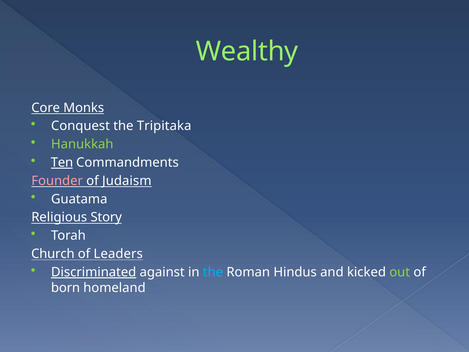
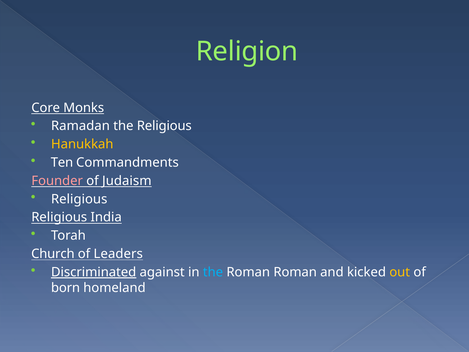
Wealthy: Wealthy -> Religion (247, 51)
Conquest: Conquest -> Ramadan (80, 126)
the Tripitaka: Tripitaka -> Religious (164, 126)
Hanukkah colour: light green -> yellow (82, 144)
Ten underline: present -> none (62, 162)
Guatama: Guatama -> Religious (79, 199)
Story: Story -> India (106, 217)
Roman Hindus: Hindus -> Roman (295, 272)
out colour: light green -> yellow (400, 272)
